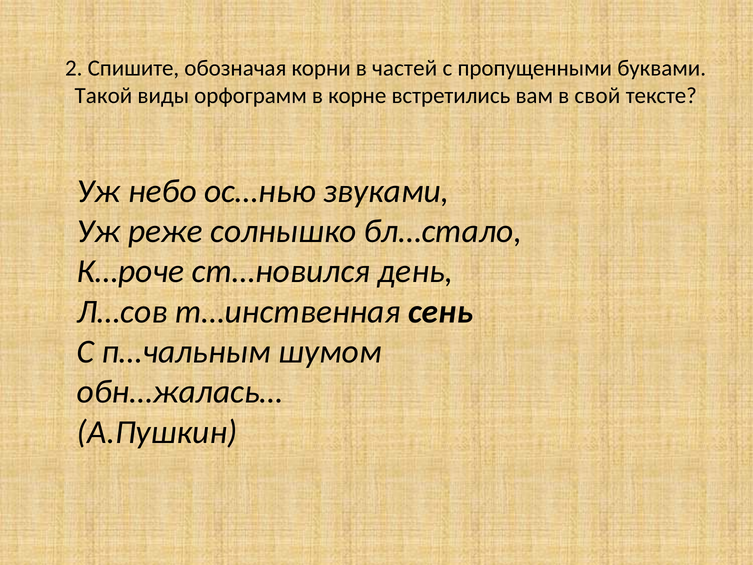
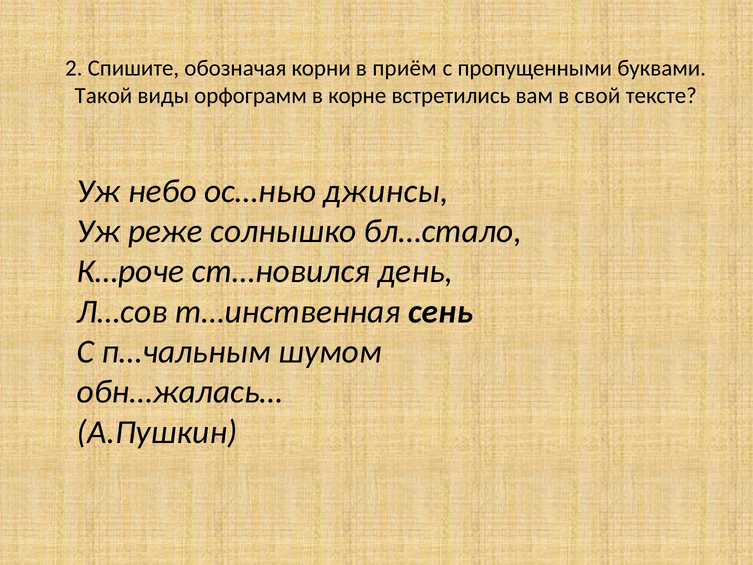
частей: частей -> приём (405, 68)
звуками: звуками -> джинсы (386, 191)
